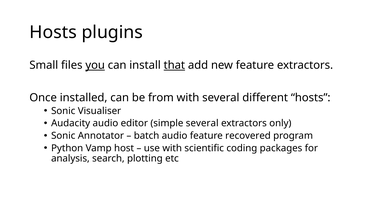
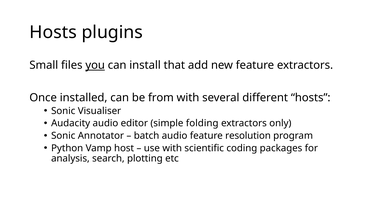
that underline: present -> none (174, 65)
simple several: several -> folding (202, 123)
recovered: recovered -> resolution (248, 136)
